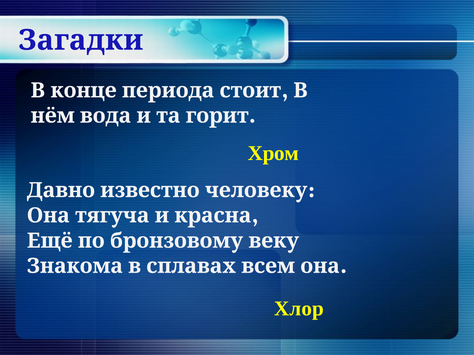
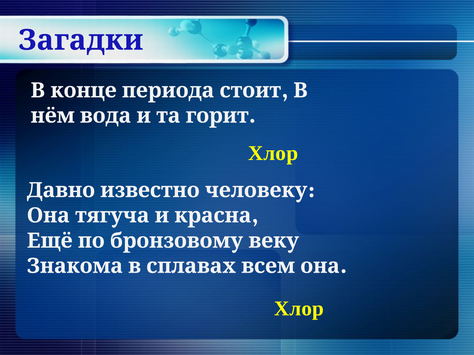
Хром: Хром -> Хлор (273, 153)
